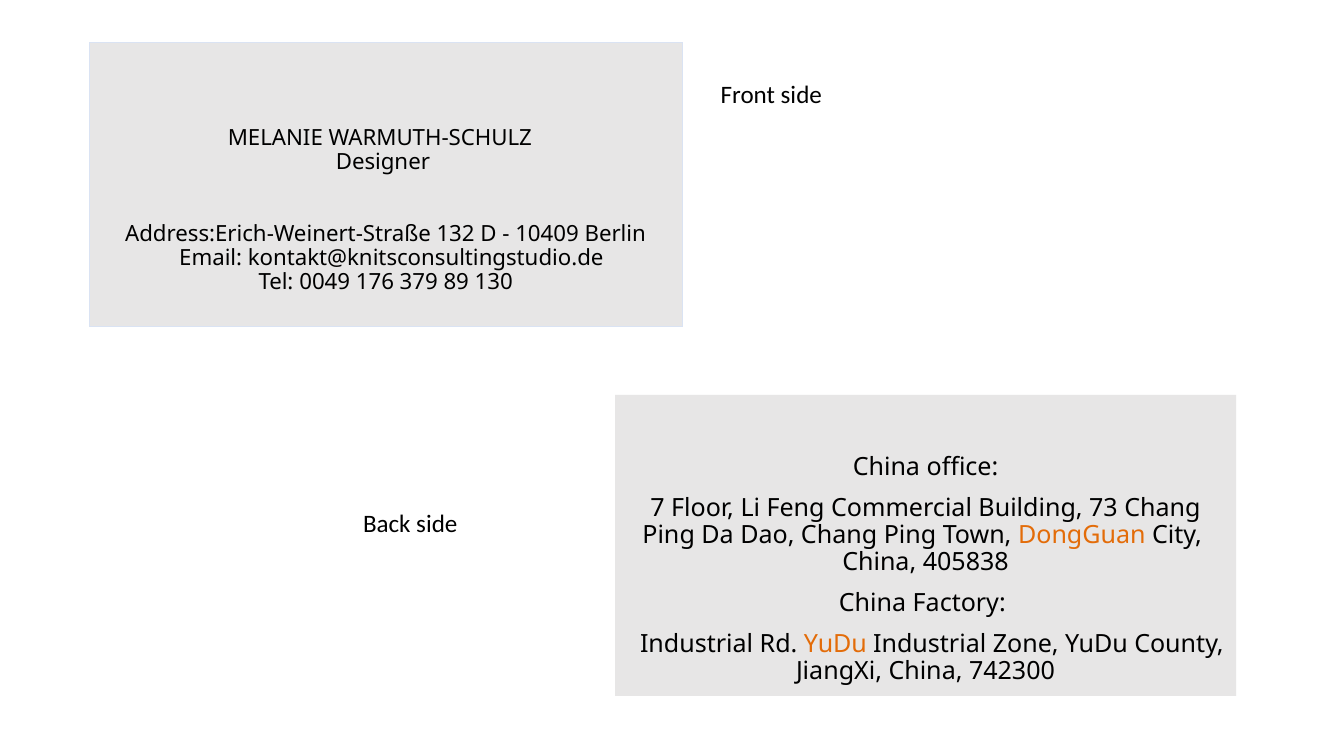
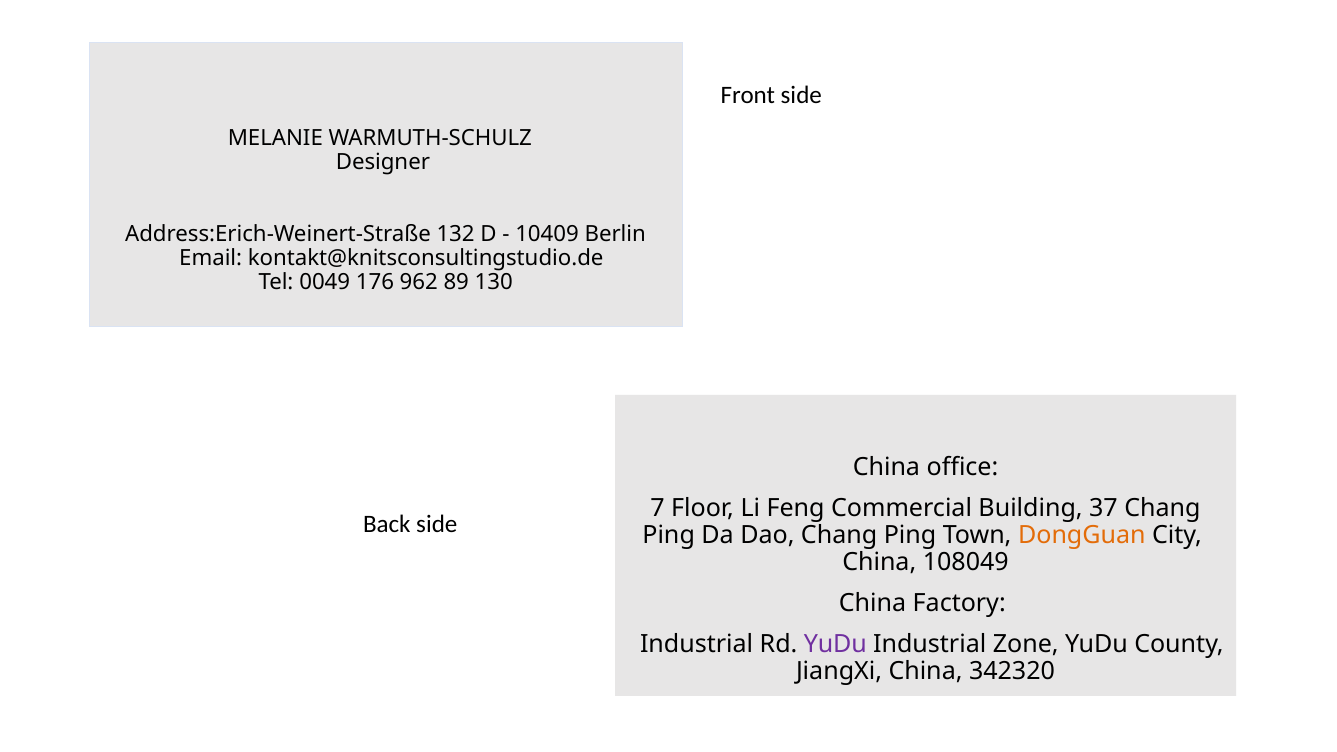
379: 379 -> 962 (419, 282)
73: 73 -> 37 (1103, 508)
405838: 405838 -> 108049 (966, 563)
YuDu colour: orange -> purple (835, 645)
742300: 742300 -> 342320 (1012, 672)
